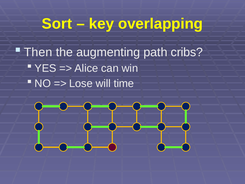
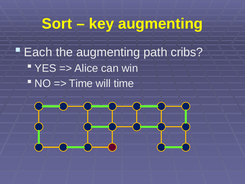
key overlapping: overlapping -> augmenting (161, 24)
Then: Then -> Each (38, 52)
Lose: Lose -> Time (81, 83)
